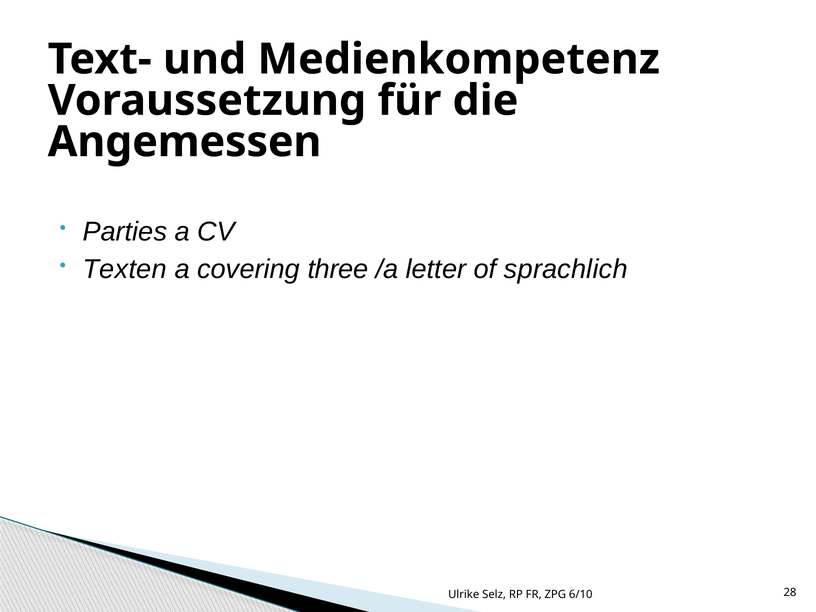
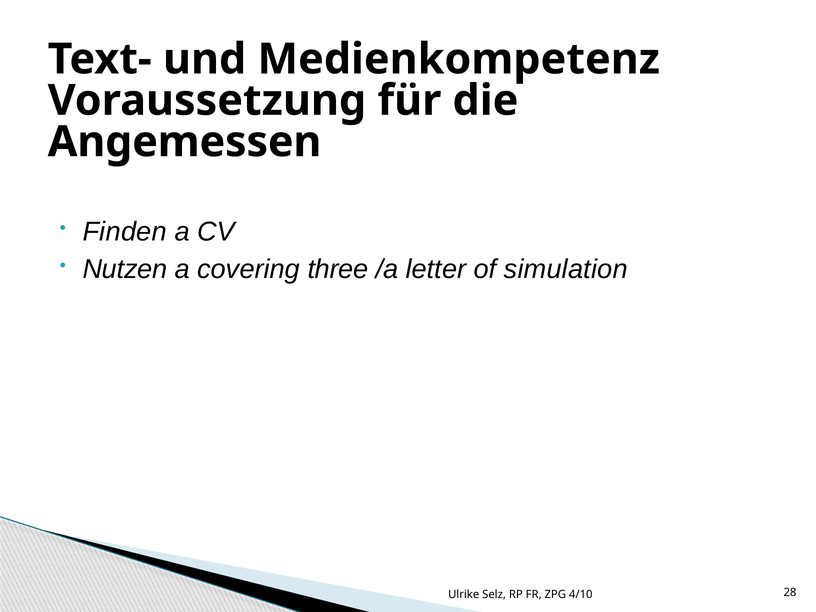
Parties: Parties -> Finden (125, 232)
Texten: Texten -> Nutzen (125, 269)
sprachlich: sprachlich -> simulation (566, 269)
6/10: 6/10 -> 4/10 (581, 594)
